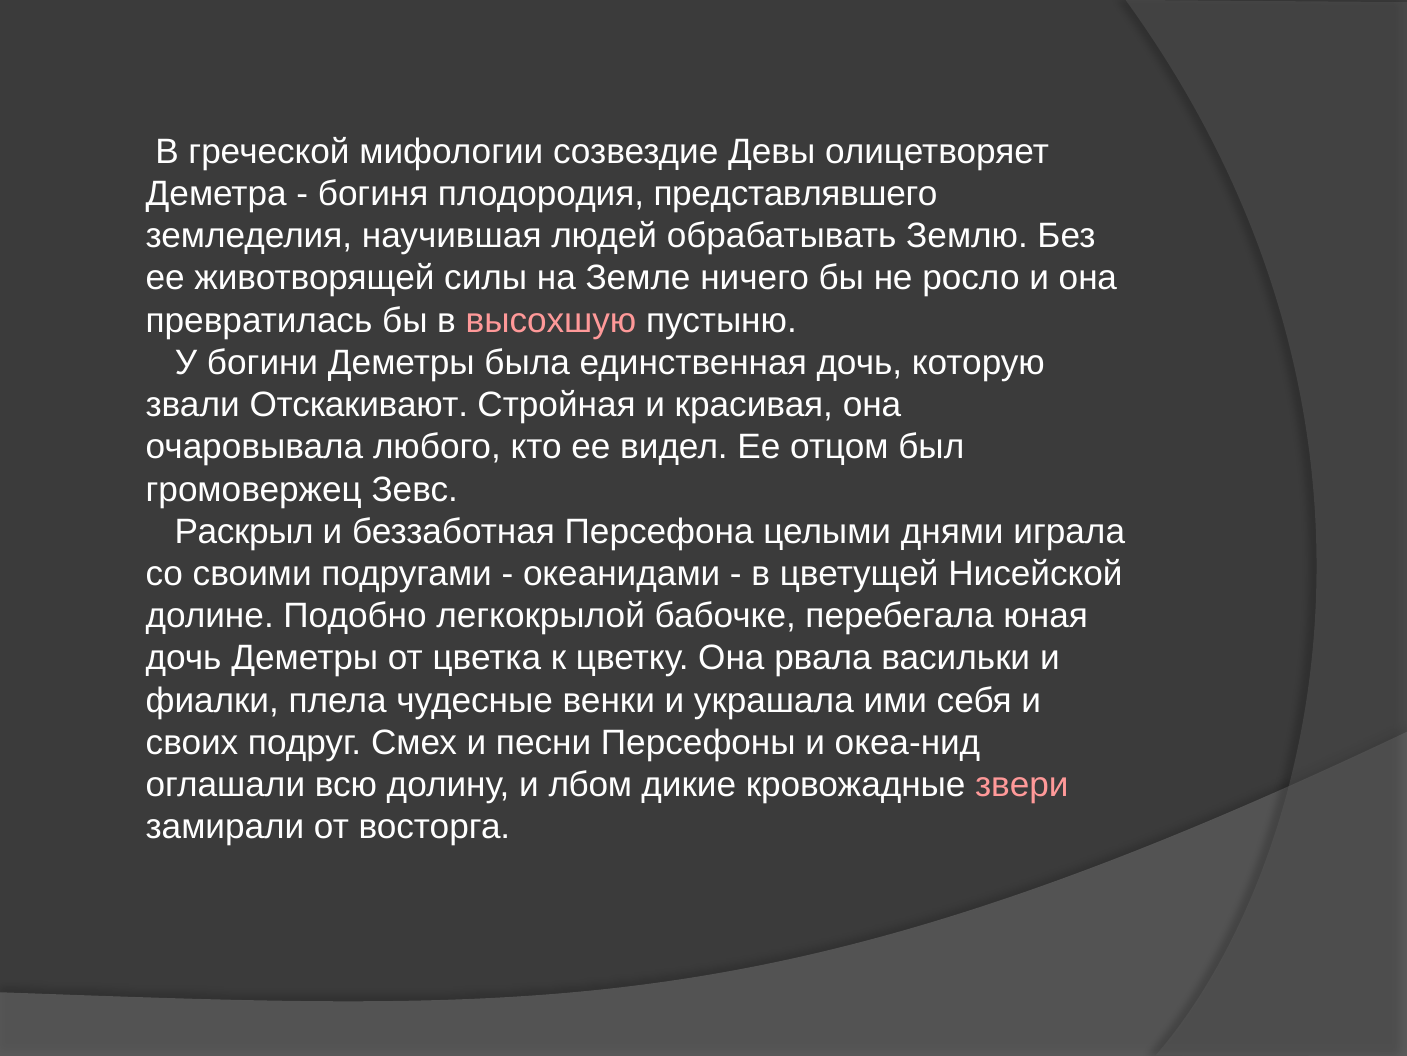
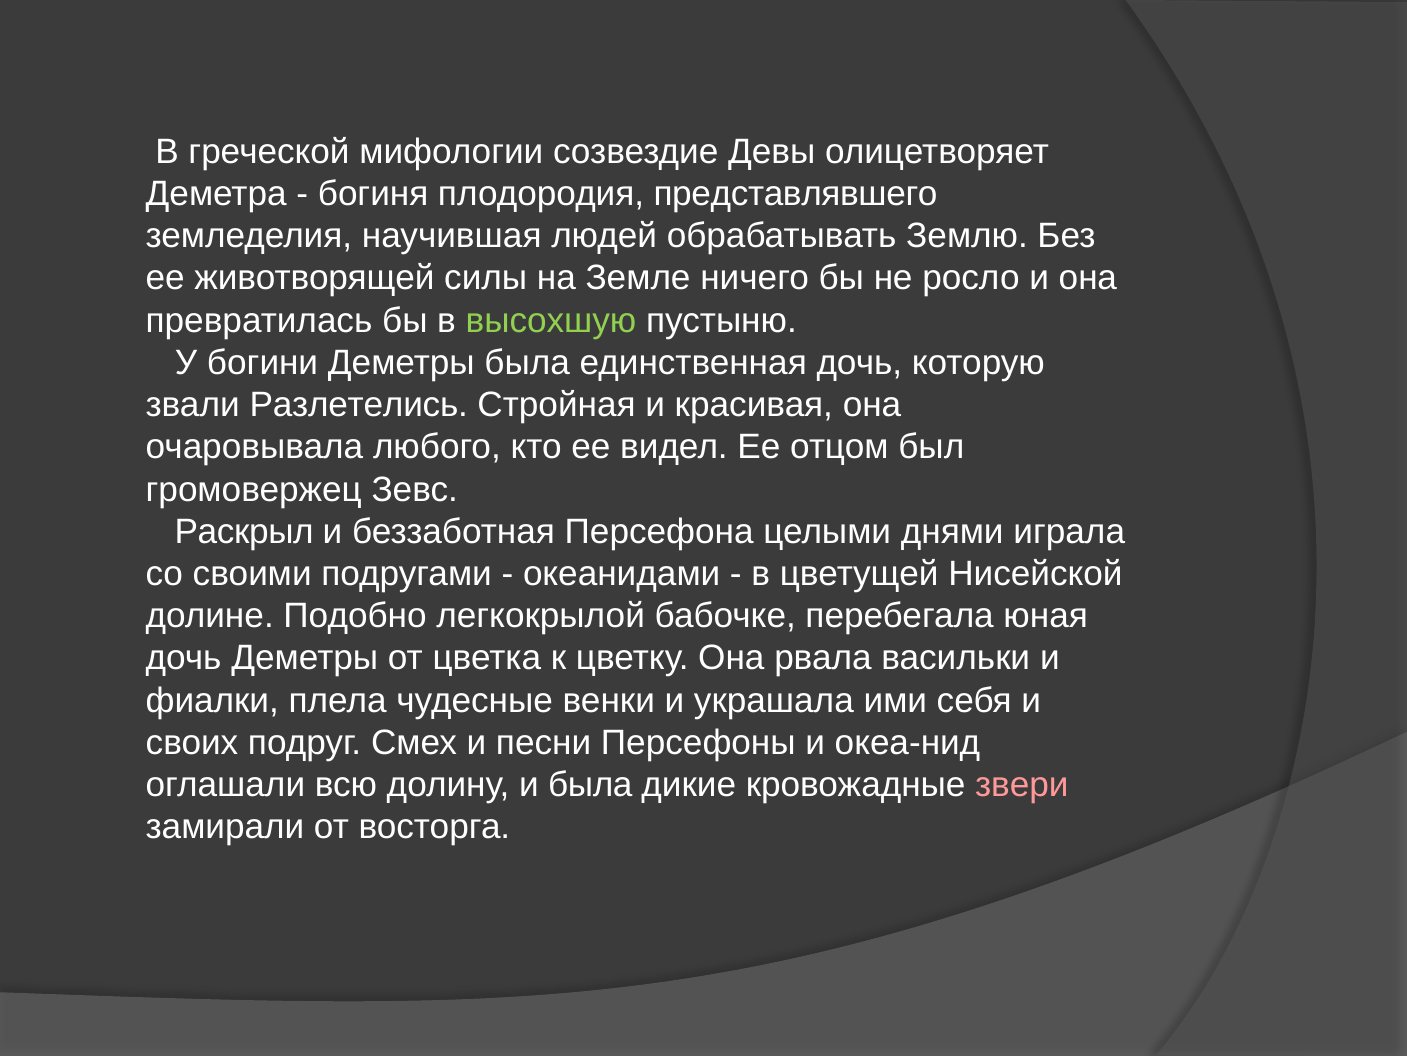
высохшую colour: pink -> light green (551, 320)
Отскакивают: Отскакивают -> Разлетелись (359, 405)
и лбом: лбом -> была (590, 785)
